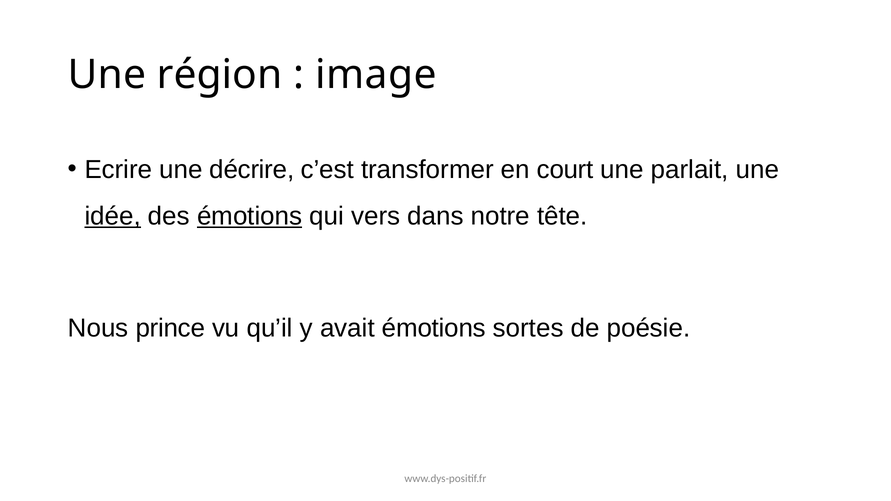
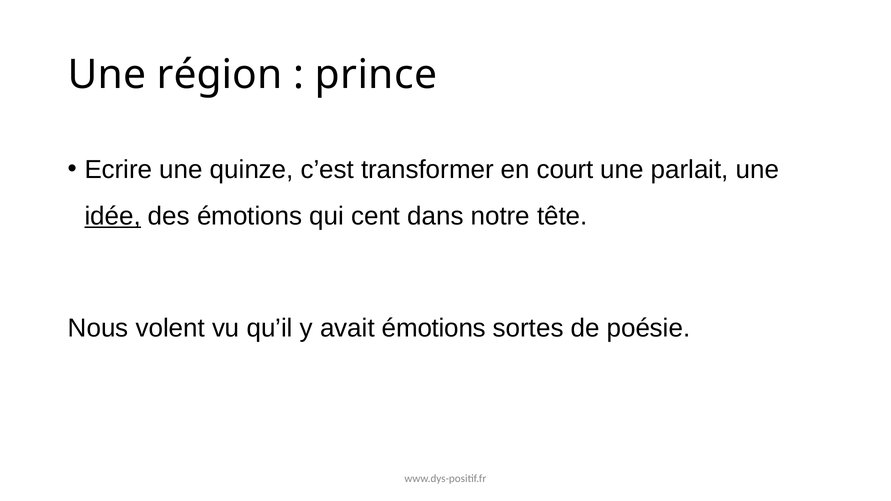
image: image -> prince (376, 75)
décrire: décrire -> quinze (252, 170)
émotions underline: present -> none (250, 216)
vers: vers -> cent (376, 216)
prince: prince -> volent (170, 328)
